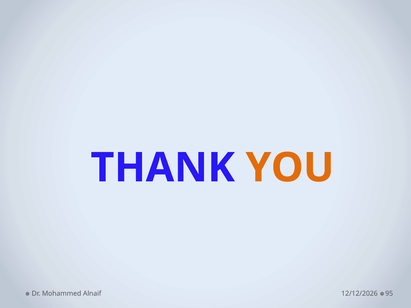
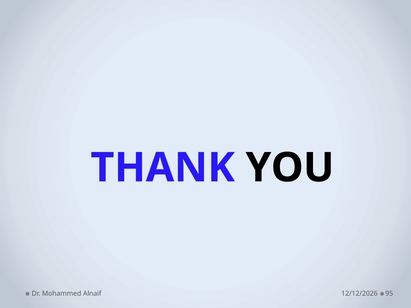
YOU colour: orange -> black (290, 168)
